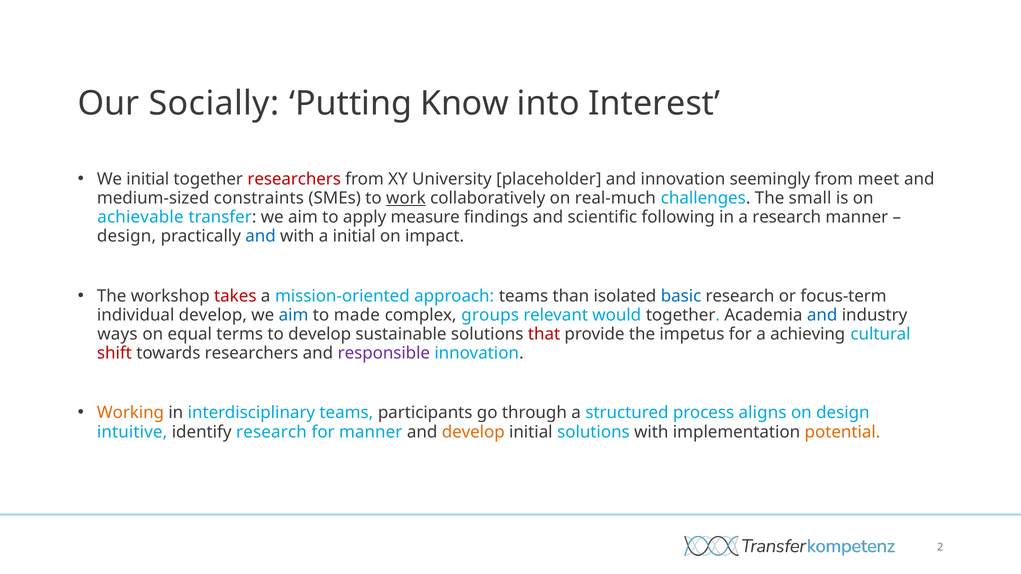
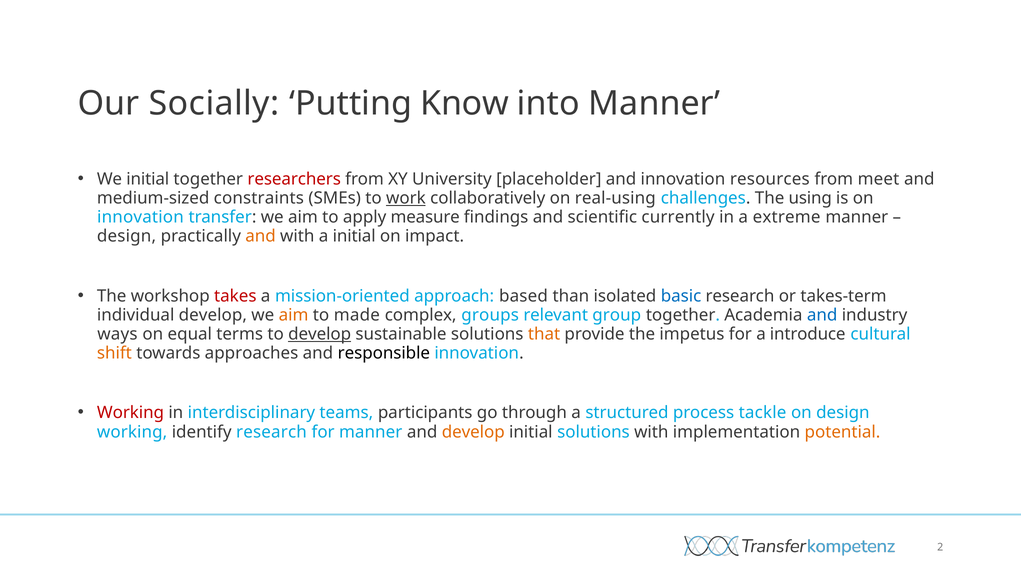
into Interest: Interest -> Manner (654, 104)
seemingly: seemingly -> resources (770, 179)
real-much: real-much -> real-using (615, 198)
small: small -> using (810, 198)
achievable: achievable -> innovation (140, 217)
following: following -> currently (678, 217)
a research: research -> extreme (787, 217)
and colour: blue -> orange (261, 237)
approach teams: teams -> based (523, 296)
focus-term: focus-term -> takes-term (843, 296)
aim colour: blue -> orange (294, 315)
would: would -> group (617, 315)
develop underline: none -> present (320, 334)
that colour: red -> orange (544, 334)
achieving: achieving -> introduce (808, 334)
shift colour: red -> orange (114, 354)
towards researchers: researchers -> approaches (252, 354)
responsible colour: purple -> black (384, 354)
Working colour: orange -> red (130, 413)
aligns: aligns -> tackle (763, 413)
intuitive: intuitive -> working (132, 432)
